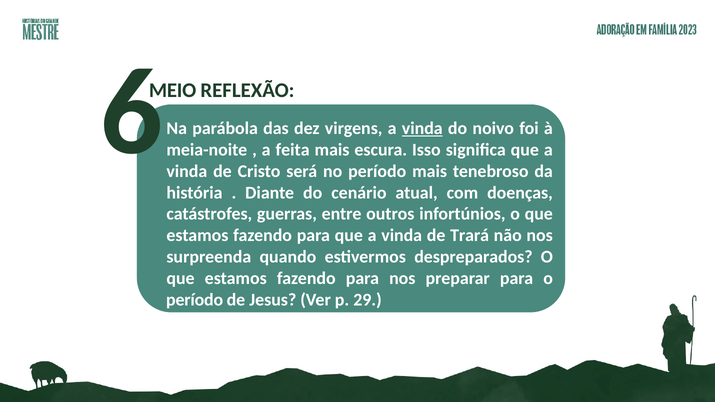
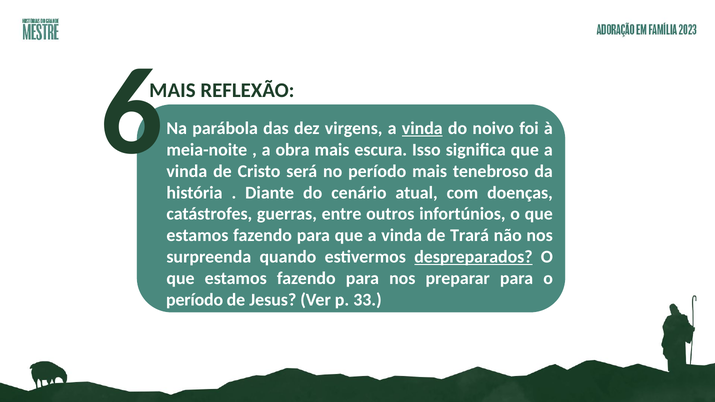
MEIO: MEIO -> MAIS (172, 90)
feita: feita -> obra (293, 150)
despreparados underline: none -> present (473, 257)
29: 29 -> 33 (367, 300)
